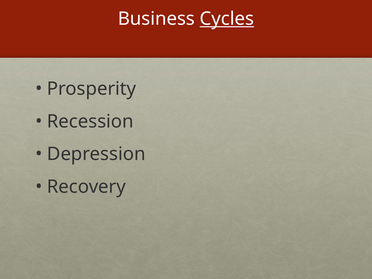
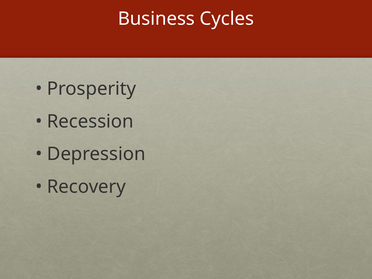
Cycles underline: present -> none (227, 19)
